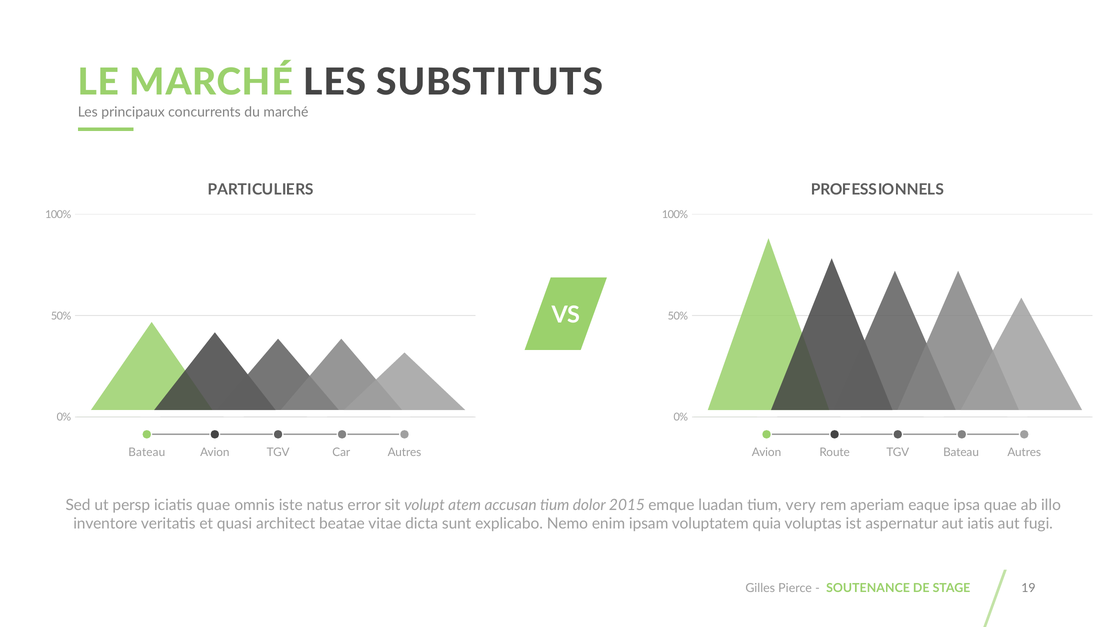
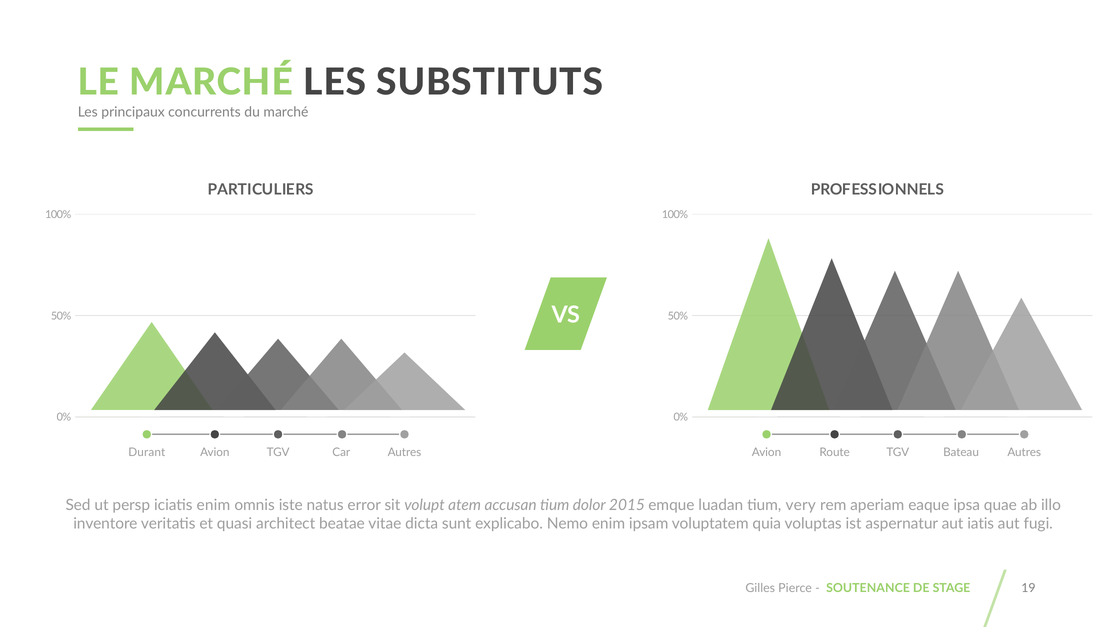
Bateau: Bateau -> Durant (147, 452)
iciatis quae: quae -> enim (213, 505)
